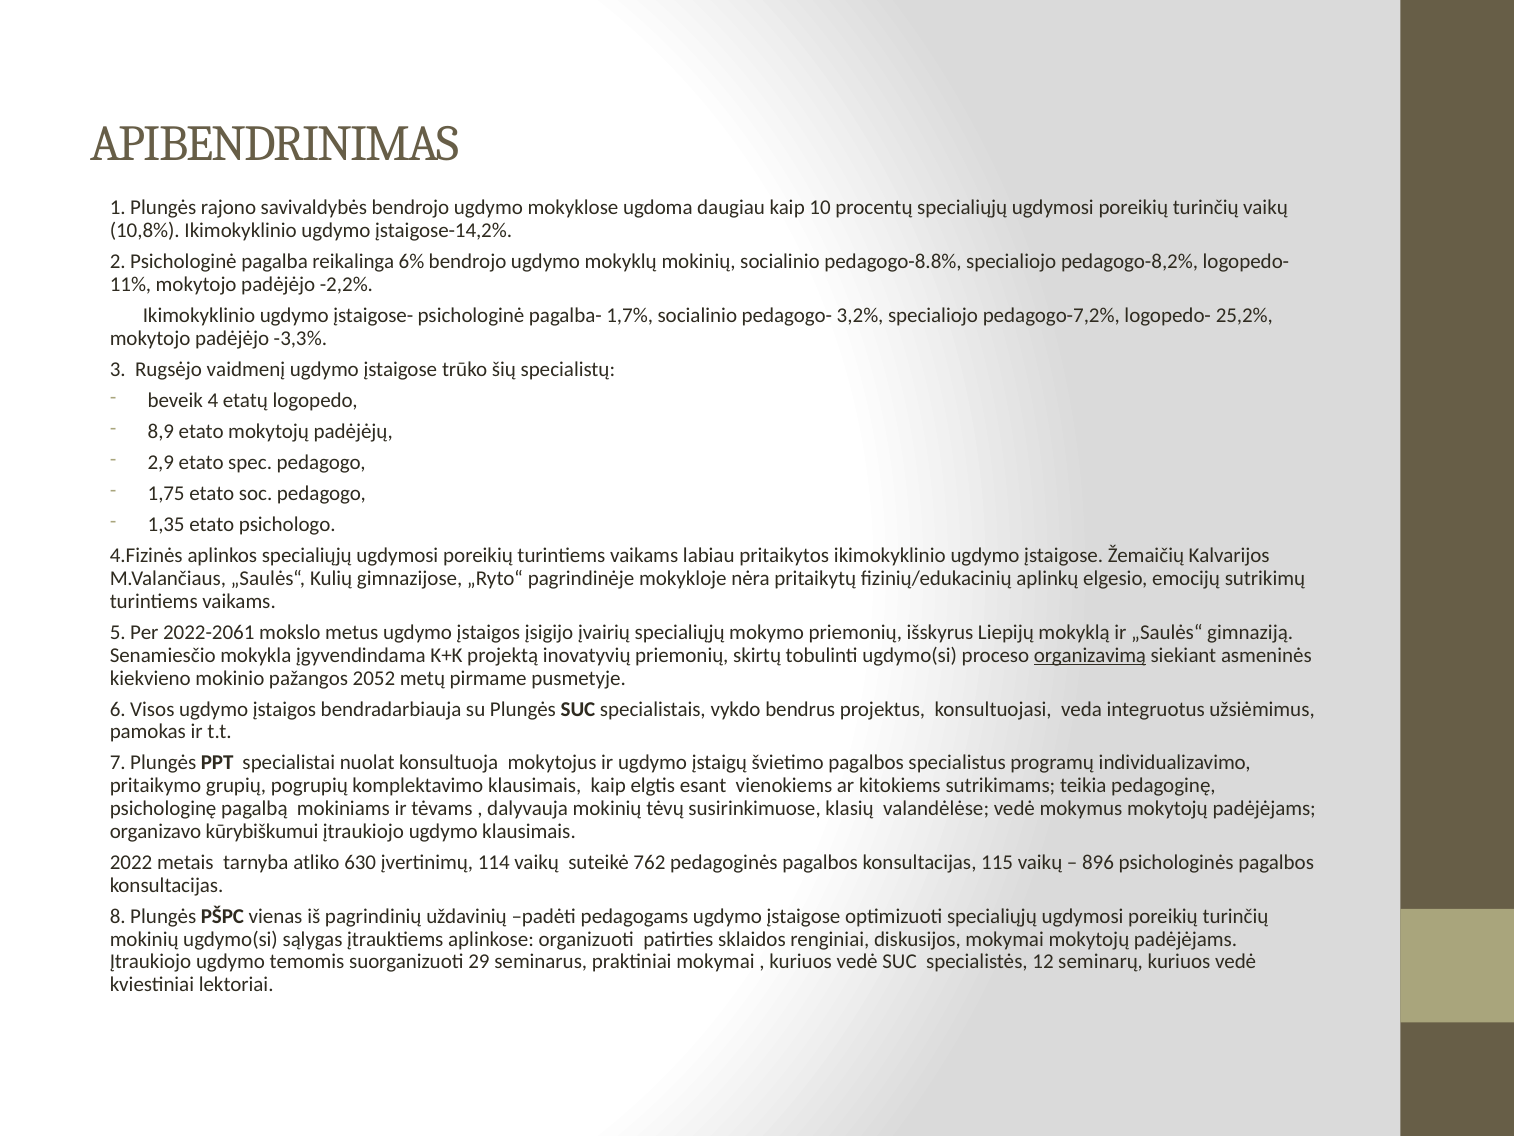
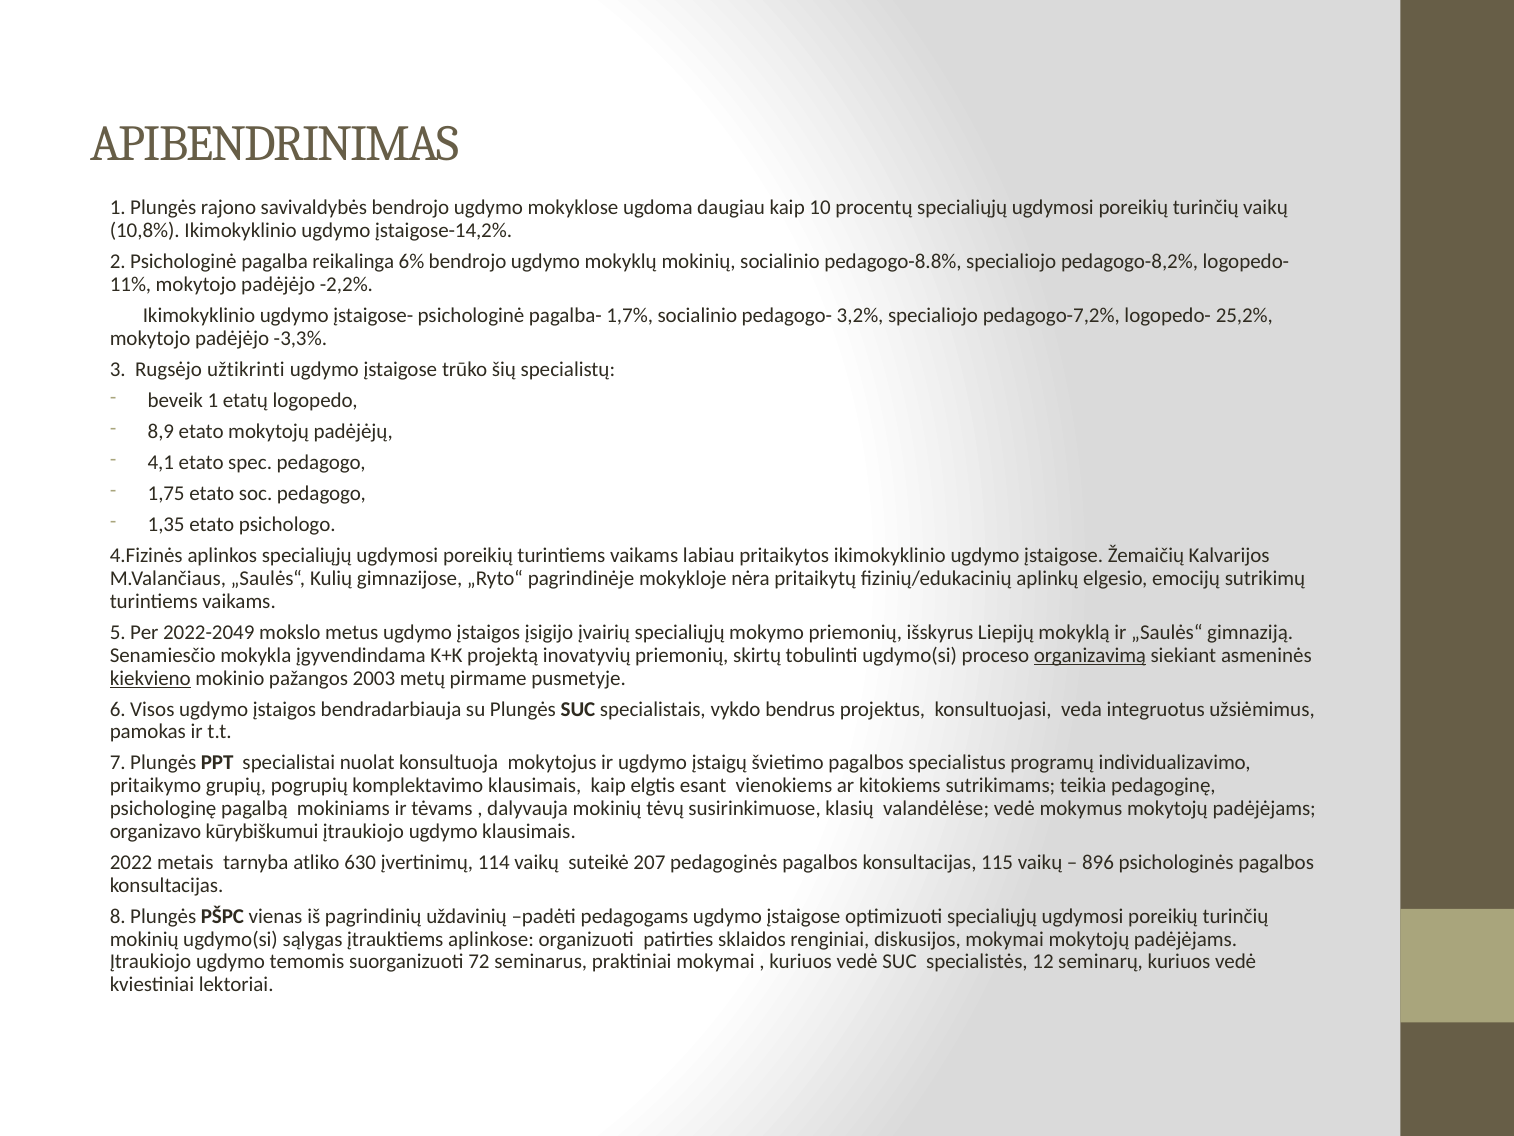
vaidmenį: vaidmenį -> užtikrinti (246, 369)
beveik 4: 4 -> 1 (213, 400)
2,9: 2,9 -> 4,1 (161, 463)
2022-2061: 2022-2061 -> 2022-2049 (209, 632)
kiekvieno underline: none -> present (150, 678)
2052: 2052 -> 2003 (374, 678)
762: 762 -> 207 (649, 862)
29: 29 -> 72 (479, 961)
